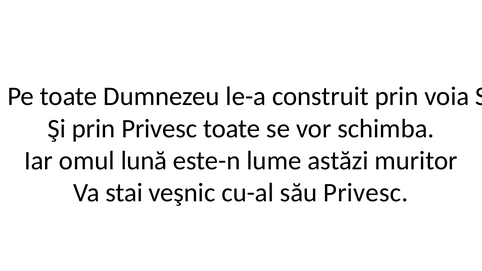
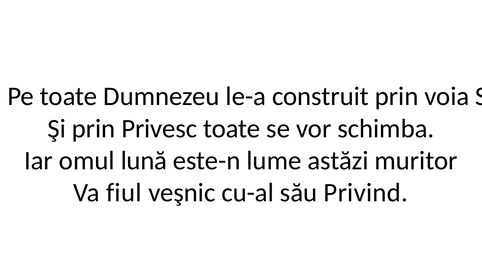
stai: stai -> fiul (124, 193)
său Privesc: Privesc -> Privind (366, 193)
